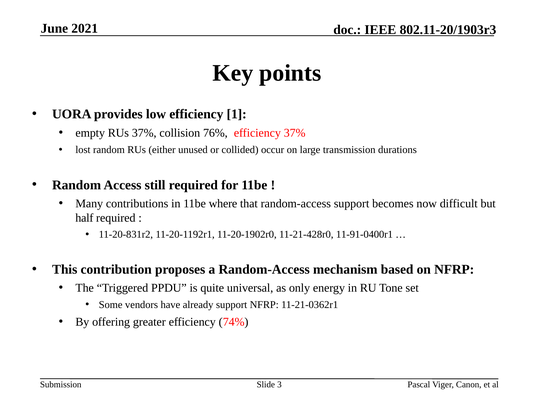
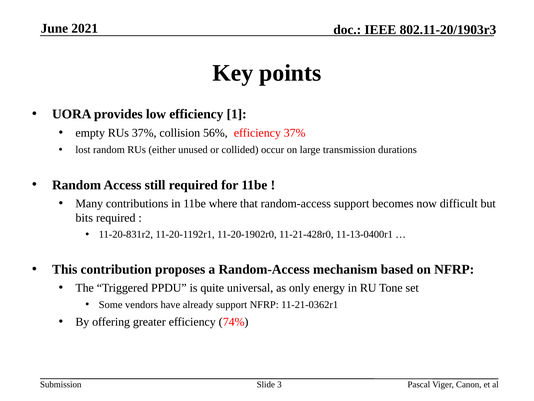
76%: 76% -> 56% (215, 133)
half: half -> bits (84, 218)
11-91-0400r1: 11-91-0400r1 -> 11-13-0400r1 (364, 234)
